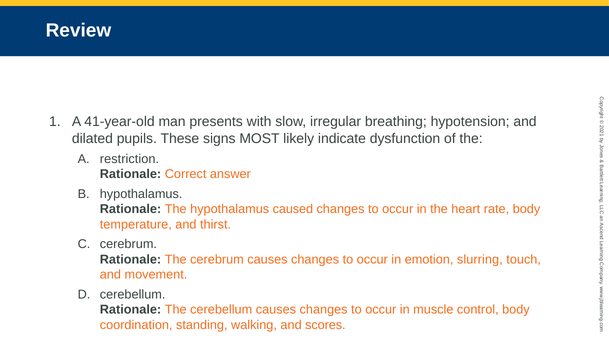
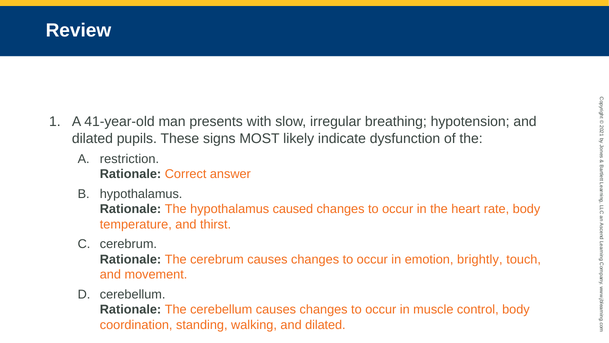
slurring: slurring -> brightly (480, 259)
walking and scores: scores -> dilated (325, 324)
